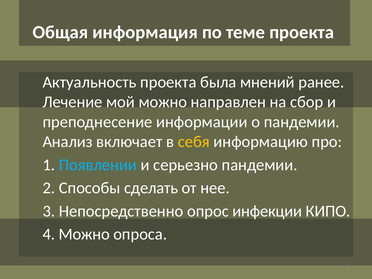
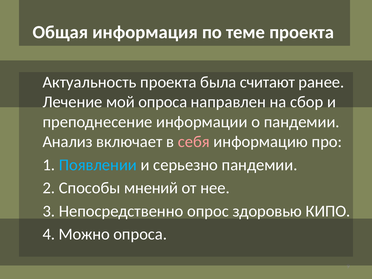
мнений: мнений -> считают (267, 82)
мой можно: можно -> опроса (163, 102)
себя colour: yellow -> pink (194, 142)
сделать: сделать -> мнений (151, 188)
инфекции: инфекции -> здоровью (267, 211)
